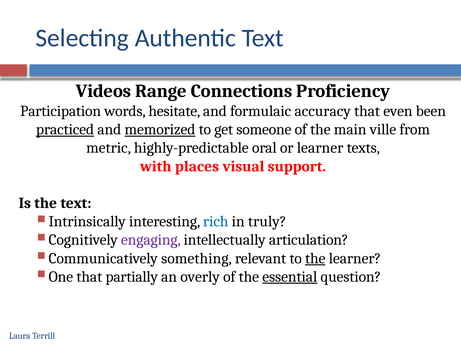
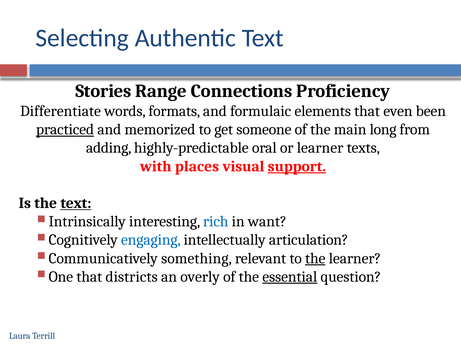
Videos: Videos -> Stories (103, 91)
Participation: Participation -> Differentiate (61, 111)
hesitate: hesitate -> formats (174, 111)
accuracy: accuracy -> elements (323, 111)
memorized underline: present -> none (160, 130)
ville: ville -> long (383, 130)
metric: metric -> adding (109, 148)
support underline: none -> present (297, 167)
text underline: none -> present (76, 204)
truly: truly -> want (267, 222)
engaging colour: purple -> blue (151, 240)
partially: partially -> districts (132, 277)
